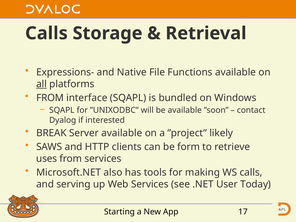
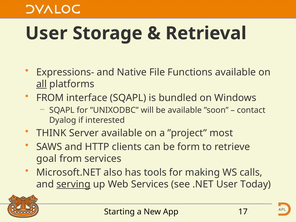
Calls: Calls -> User (46, 33)
BREAK: BREAK -> THINK (51, 133)
likely: likely -> most (221, 133)
uses: uses -> goal (47, 159)
serving underline: none -> present (73, 184)
